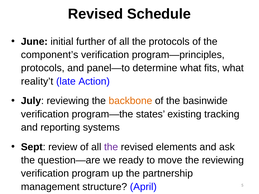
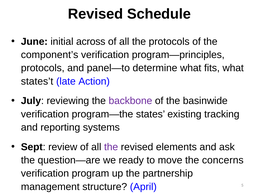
further: further -> across (91, 42)
reality’t: reality’t -> states’t (37, 81)
backbone colour: orange -> purple (130, 101)
the reviewing: reviewing -> concerns (223, 160)
